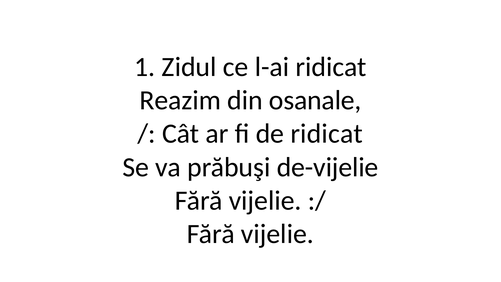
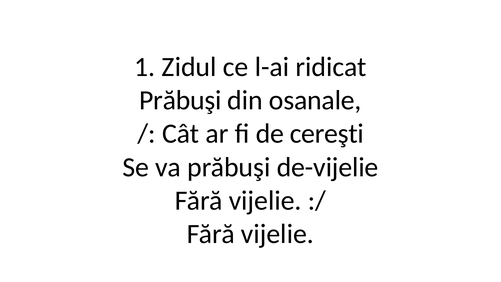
Reazim: Reazim -> Prăbuşi (180, 100)
de ridicat: ridicat -> cereşti (327, 134)
